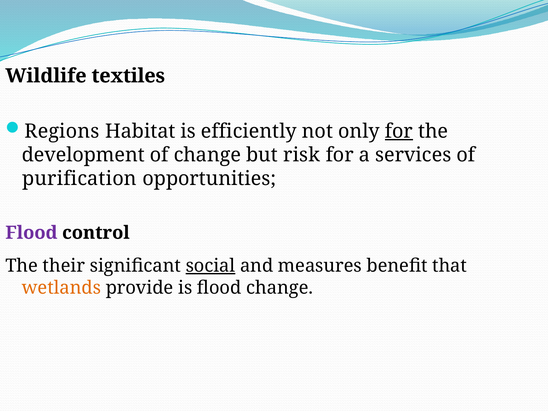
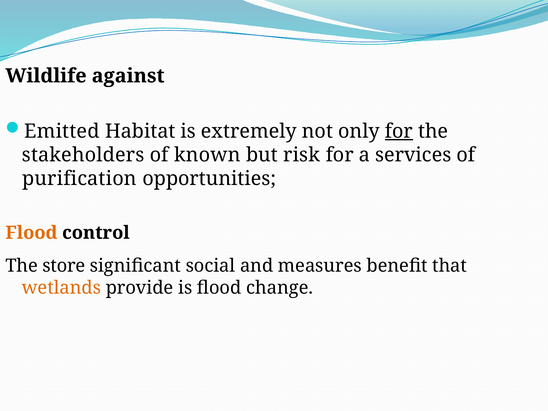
textiles: textiles -> against (128, 76)
Regions: Regions -> Emitted (62, 131)
efficiently: efficiently -> extremely (249, 131)
development: development -> stakeholders (83, 155)
of change: change -> known (207, 155)
Flood colour: purple -> orange (31, 233)
their: their -> store (64, 266)
social underline: present -> none (210, 266)
